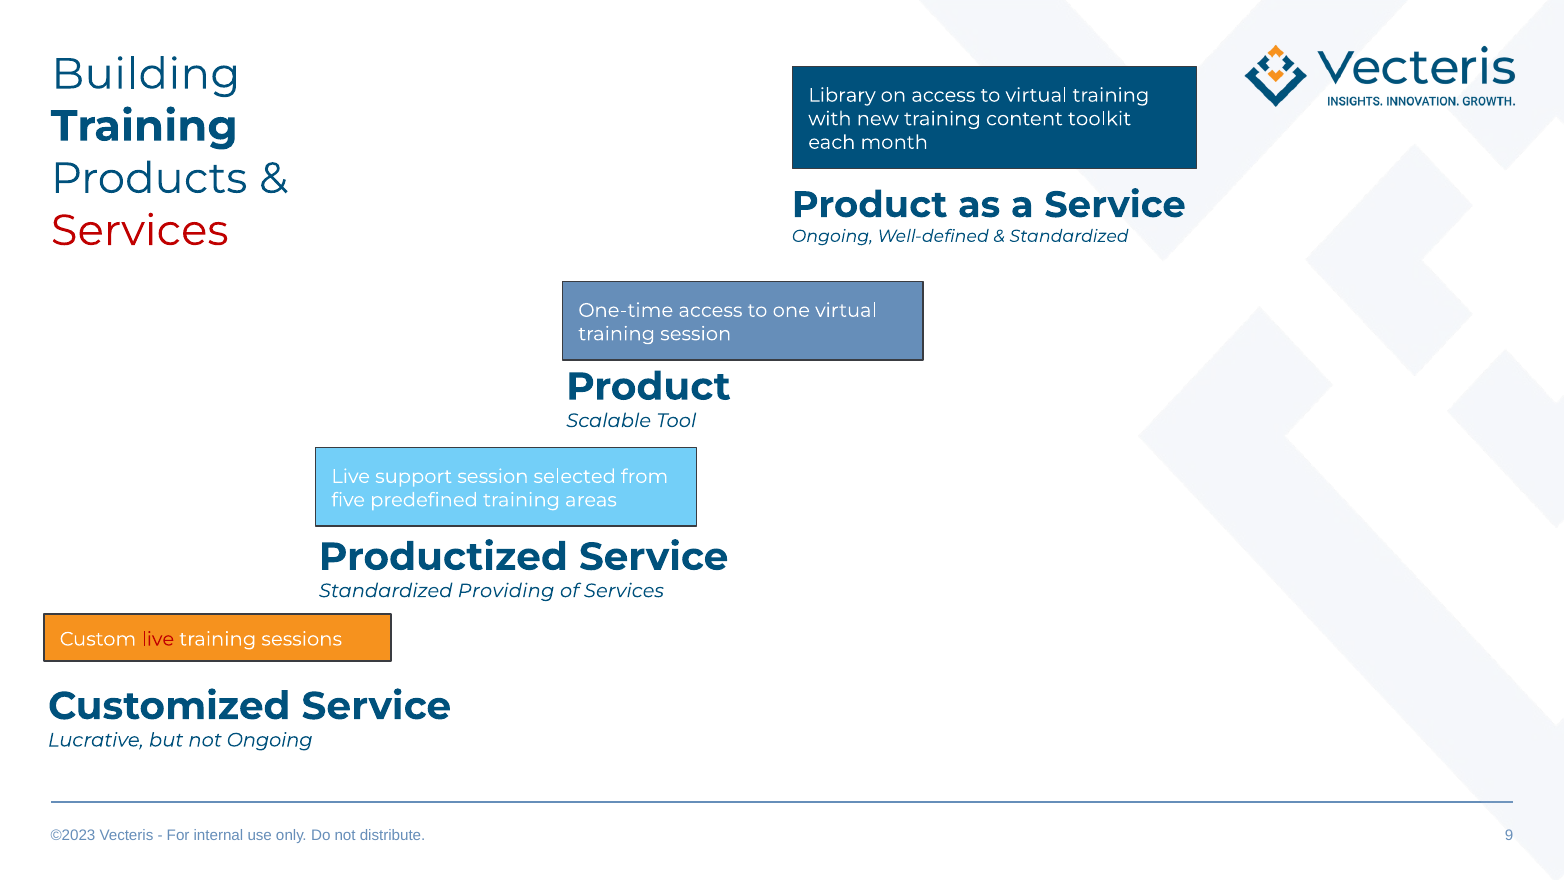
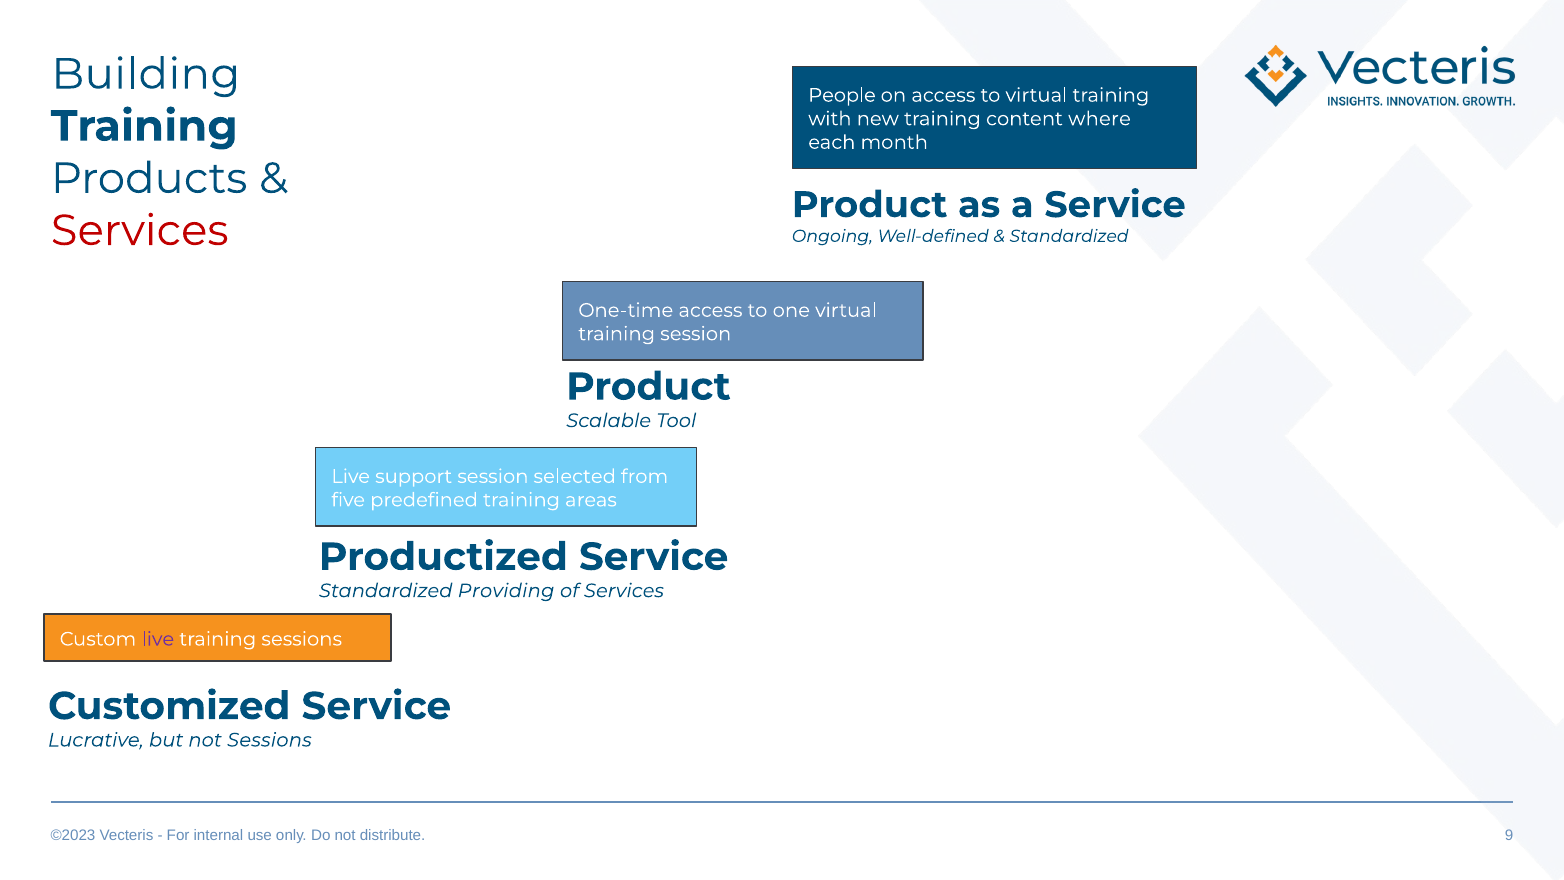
Library: Library -> People (842, 95)
toolkit: toolkit -> where (1100, 119)
live colour: red -> purple (158, 639)
not Ongoing: Ongoing -> Sessions (269, 740)
